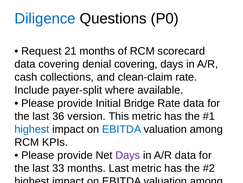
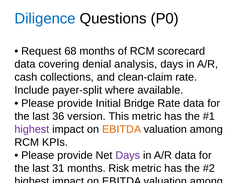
21: 21 -> 68 (71, 51)
denial covering: covering -> analysis (136, 64)
highest colour: blue -> purple (32, 129)
EBITDA colour: blue -> orange (122, 129)
33: 33 -> 31 (58, 168)
months Last: Last -> Risk (119, 168)
